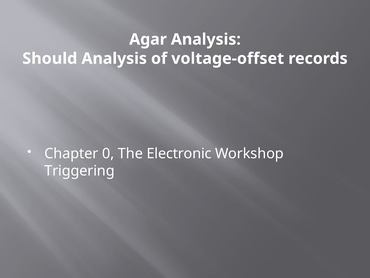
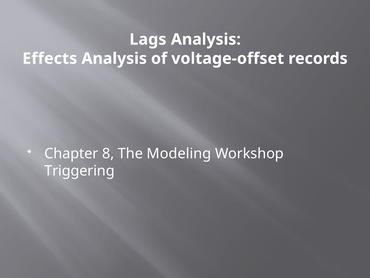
Agar: Agar -> Lags (148, 39)
Should: Should -> Effects (50, 58)
0: 0 -> 8 (108, 153)
Electronic: Electronic -> Modeling (179, 153)
